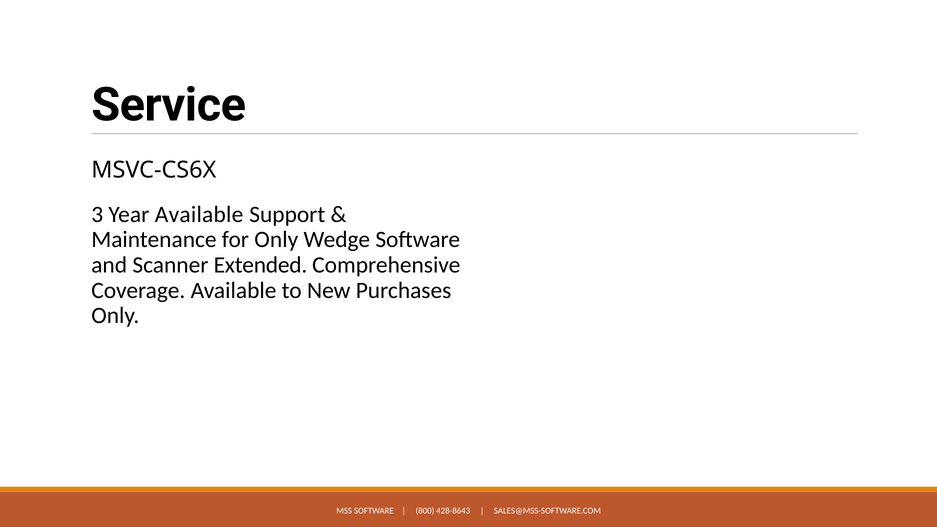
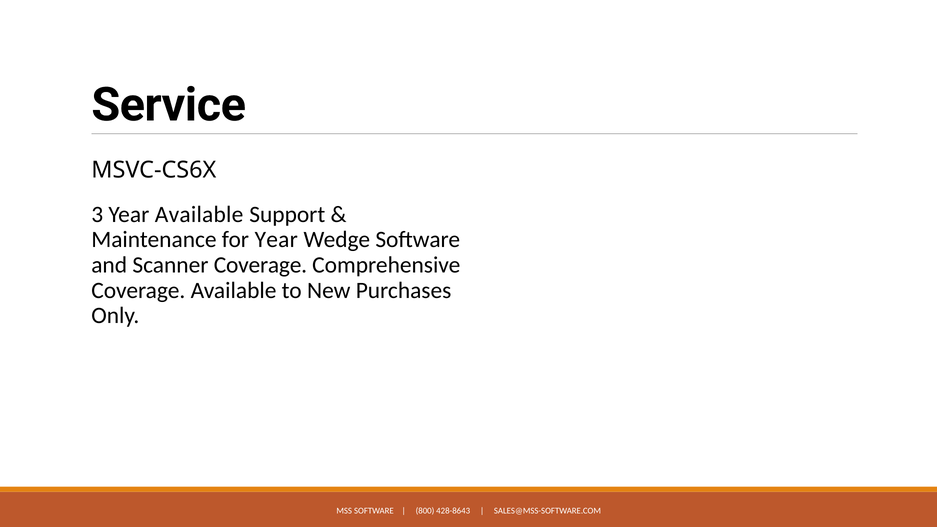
for Only: Only -> Year (276, 240)
Scanner Extended: Extended -> Coverage (260, 265)
